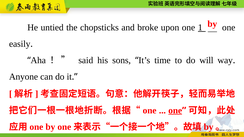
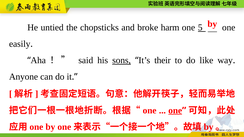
upon: upon -> harm (170, 27)
1: 1 -> 5 (200, 27)
sons underline: none -> present (122, 60)
time: time -> their (163, 60)
will: will -> like (206, 60)
